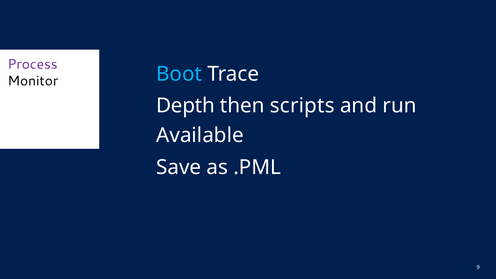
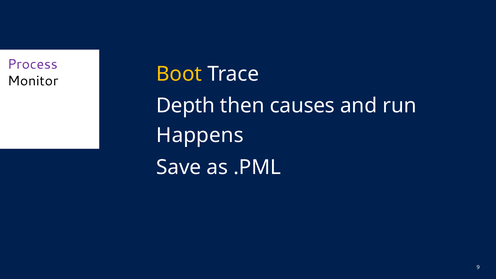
Boot colour: light blue -> yellow (179, 74)
scripts: scripts -> causes (302, 106)
Available: Available -> Happens (200, 135)
